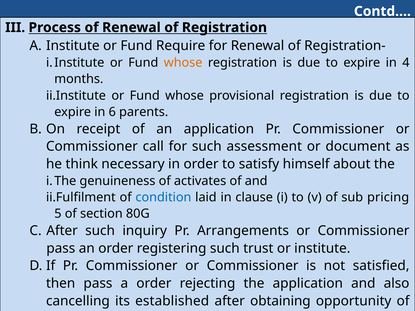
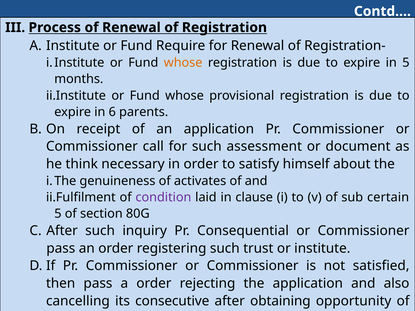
in 4: 4 -> 5 (406, 63)
condition colour: blue -> purple (163, 198)
pricing: pricing -> certain (388, 198)
Arrangements: Arrangements -> Consequential (243, 231)
established: established -> consecutive (172, 301)
